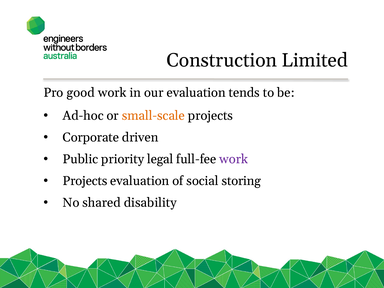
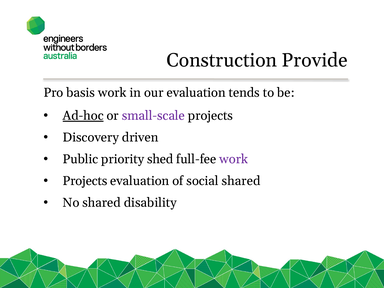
Limited: Limited -> Provide (315, 60)
good: good -> basis (81, 93)
Ad-hoc underline: none -> present (83, 116)
small-scale colour: orange -> purple (153, 116)
Corporate: Corporate -> Discovery (91, 137)
legal: legal -> shed (160, 159)
social storing: storing -> shared (241, 181)
